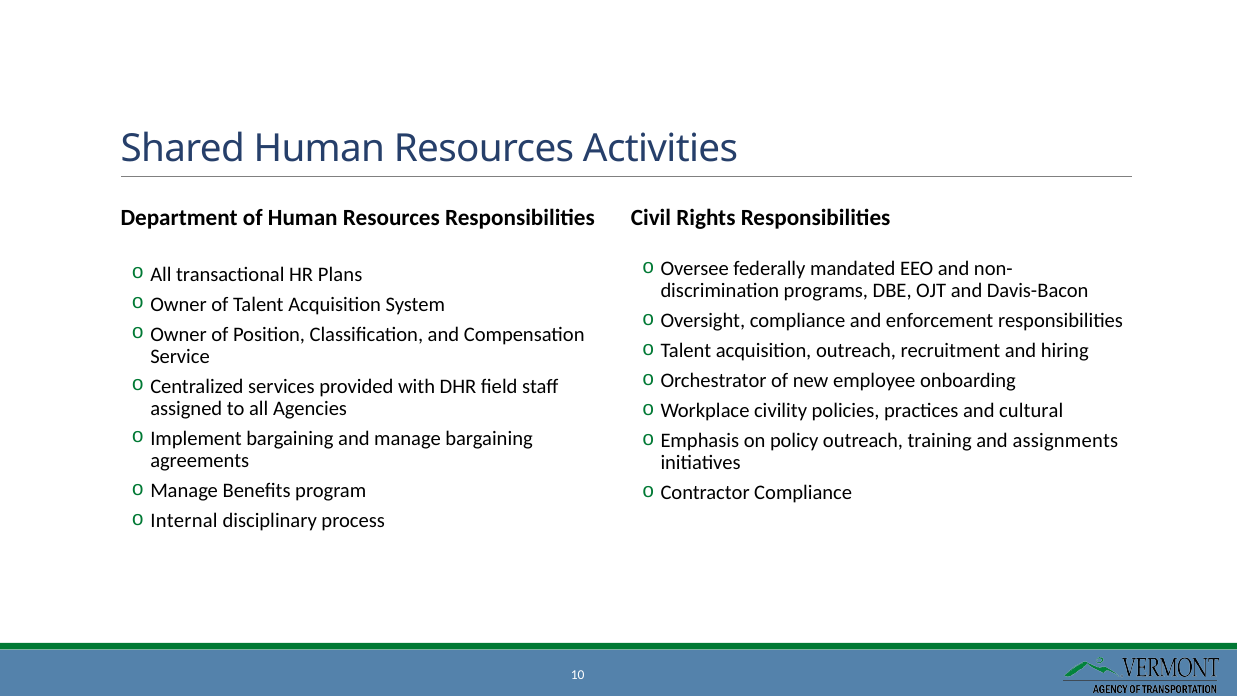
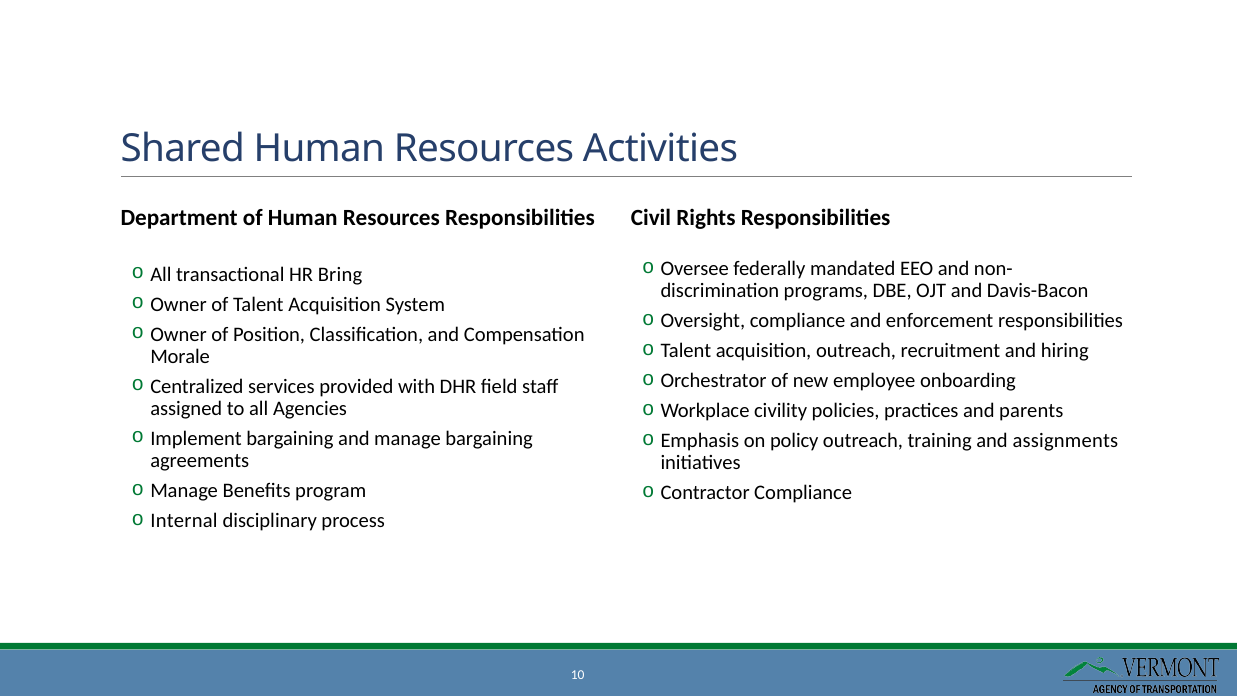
Plans: Plans -> Bring (340, 274)
Service: Service -> Morale (180, 356)
cultural: cultural -> parents (1031, 411)
